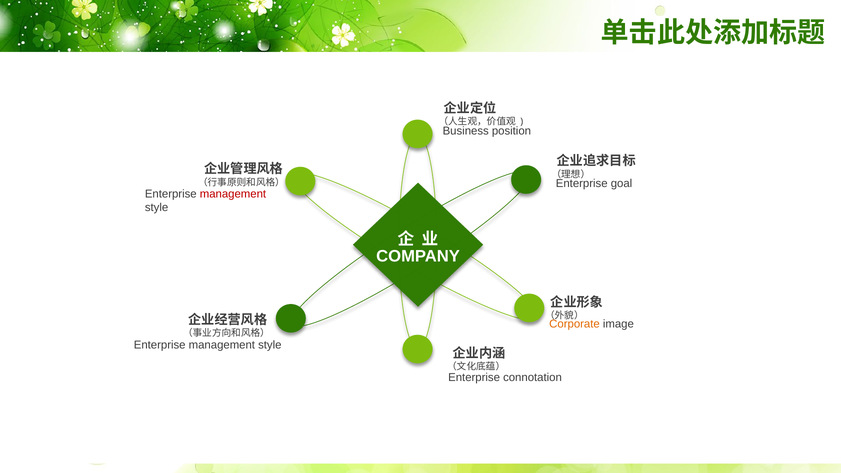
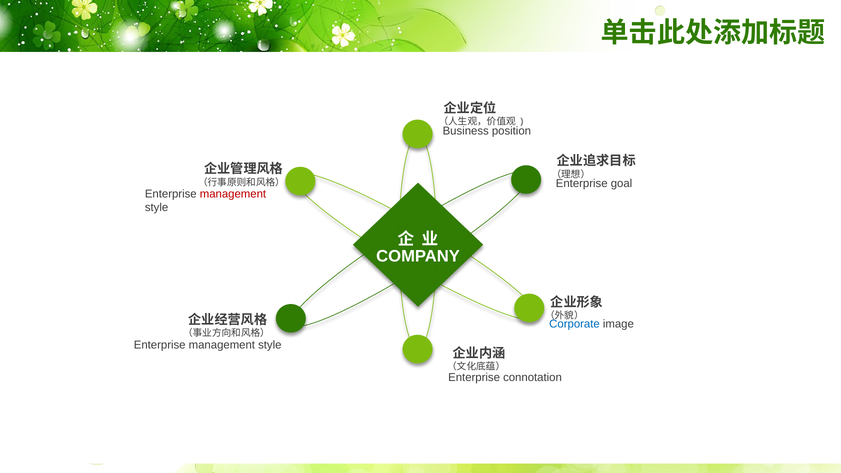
Corporate colour: orange -> blue (575, 324)
